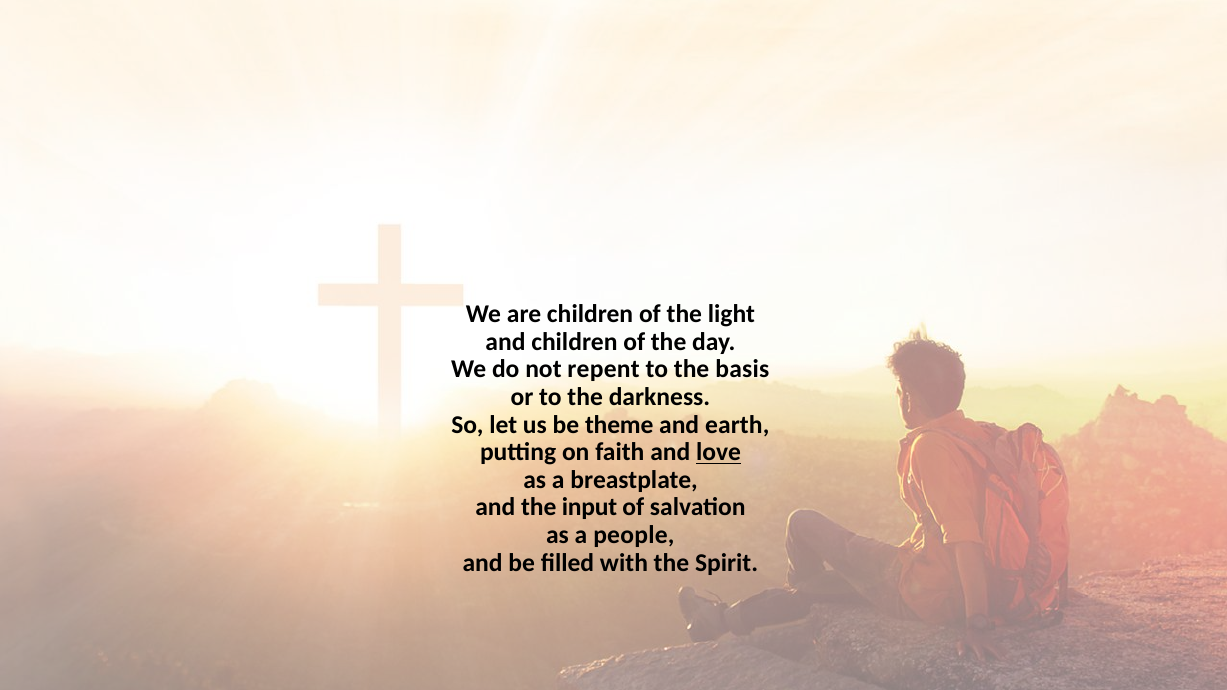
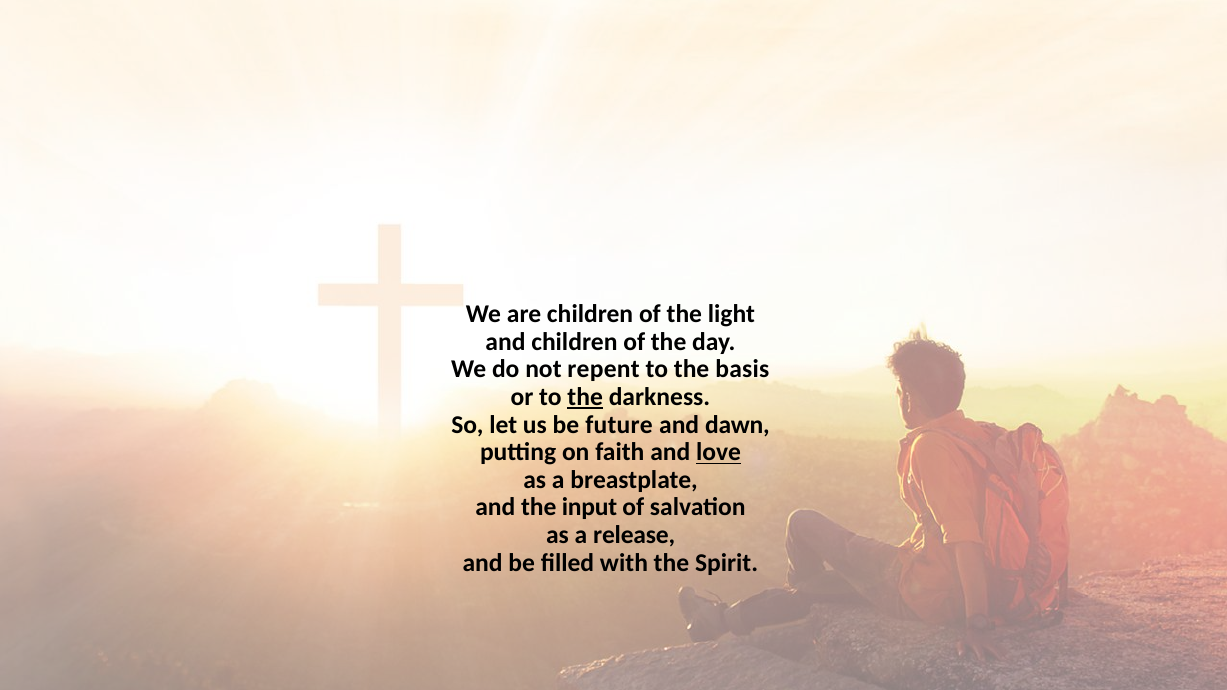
the underline: none -> present (585, 397)
theme: theme -> future (619, 425)
earth: earth -> dawn (737, 425)
people: people -> release (634, 535)
